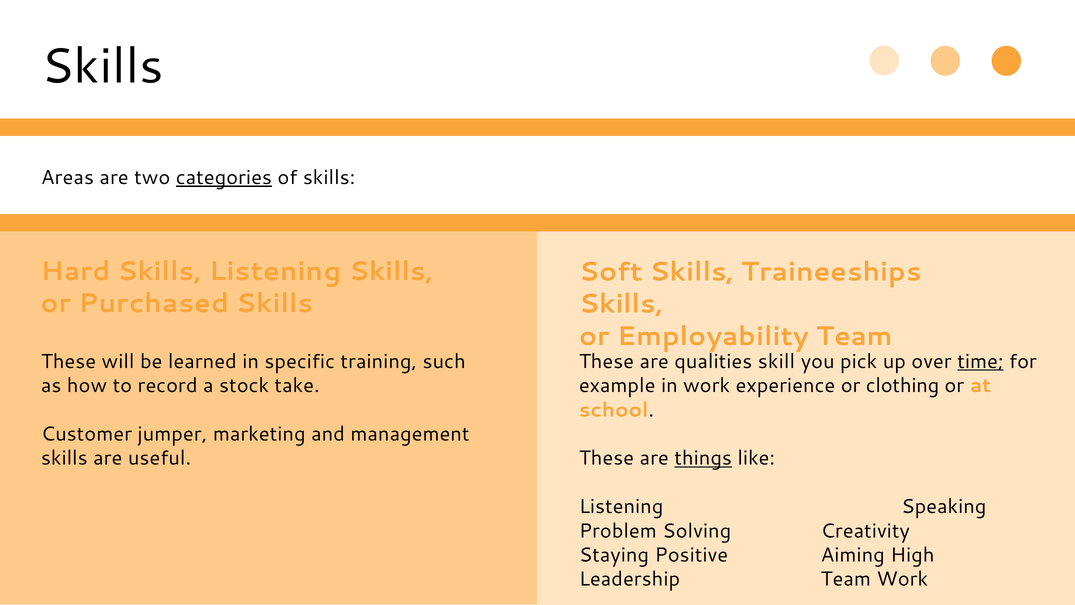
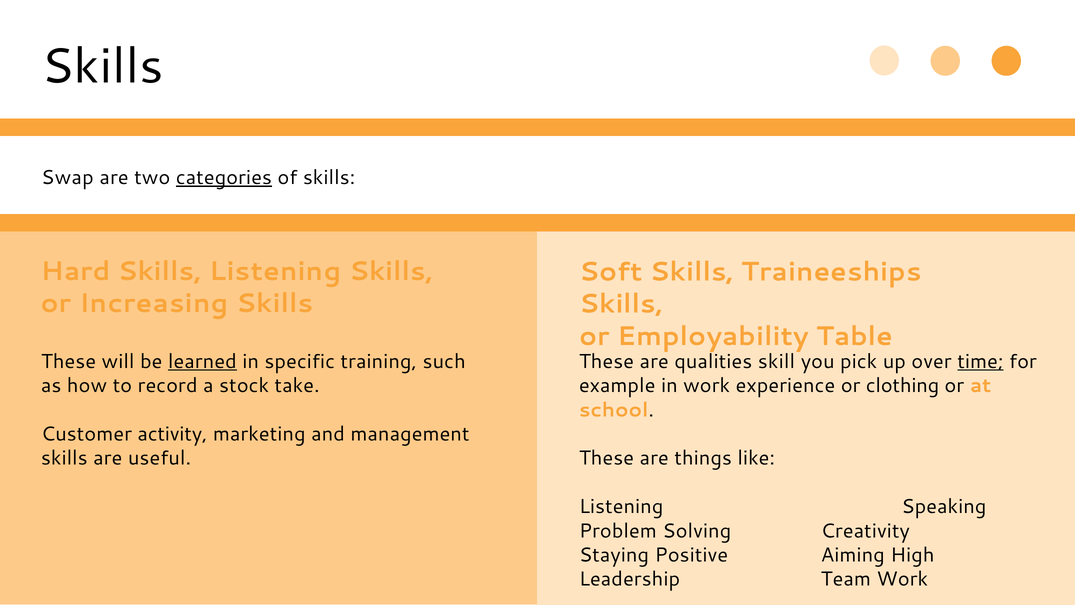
Areas: Areas -> Swap (67, 178)
Purchased: Purchased -> Increasing (154, 303)
Employability Team: Team -> Table (855, 336)
learned underline: none -> present (202, 361)
jumper: jumper -> activity (173, 434)
things underline: present -> none (703, 458)
